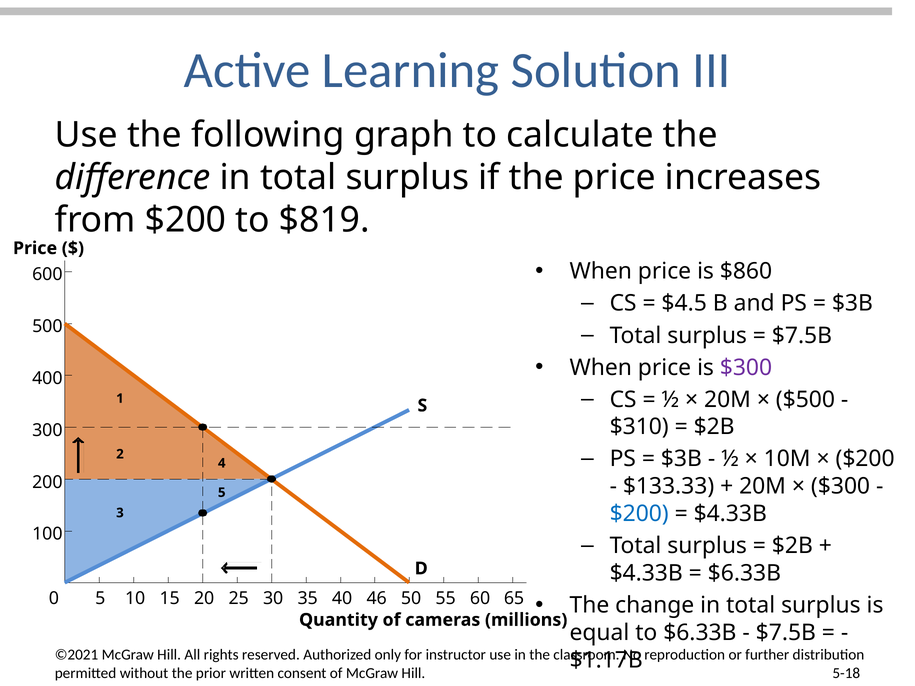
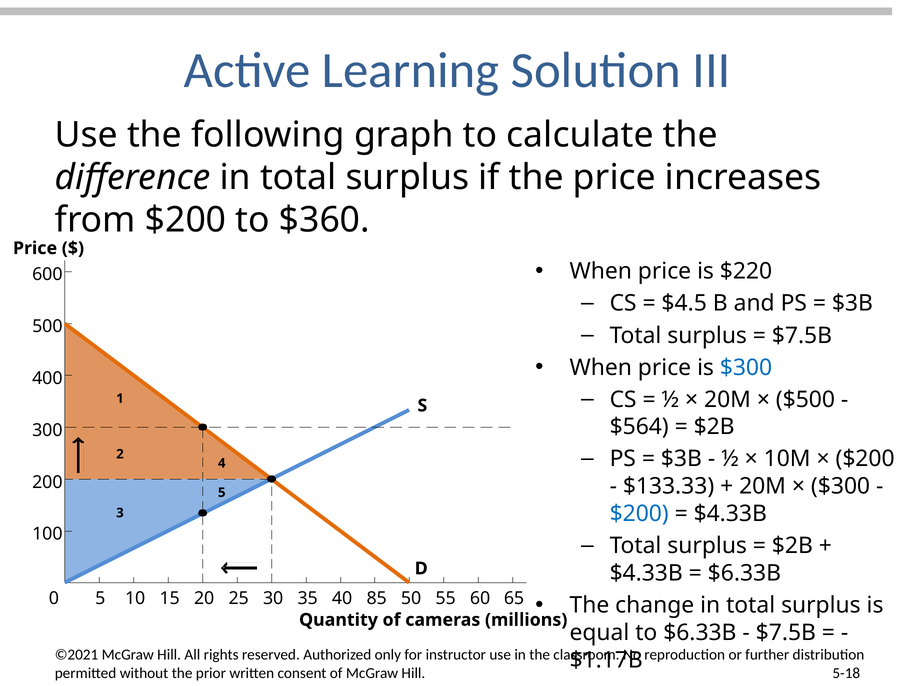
$819: $819 -> $360 (324, 220)
$860: $860 -> $220 (746, 272)
$300 colour: purple -> blue (746, 368)
$310: $310 -> $564 (639, 427)
46: 46 -> 85 (377, 598)
